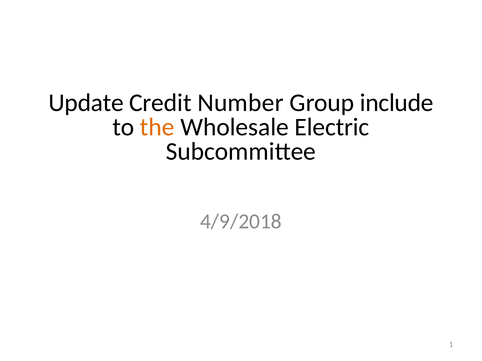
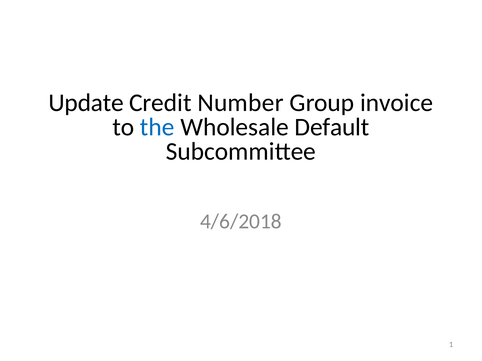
include: include -> invoice (397, 103)
the colour: orange -> blue (157, 127)
Electric: Electric -> Default (332, 127)
4/9/2018: 4/9/2018 -> 4/6/2018 (241, 222)
